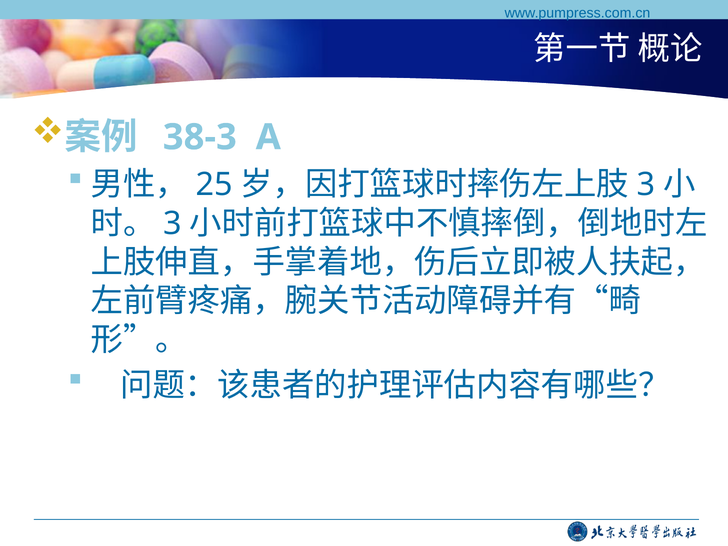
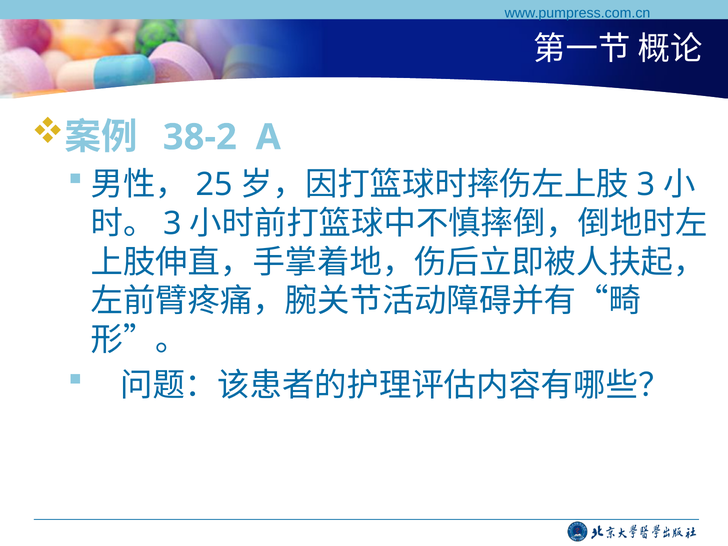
38-3: 38-3 -> 38-2 (200, 137)
